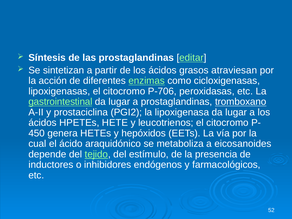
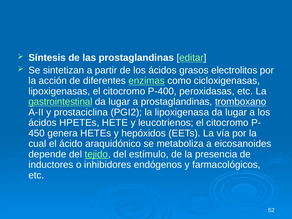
atraviesan: atraviesan -> electrolitos (234, 70)
P-706: P-706 -> P-400 (162, 91)
